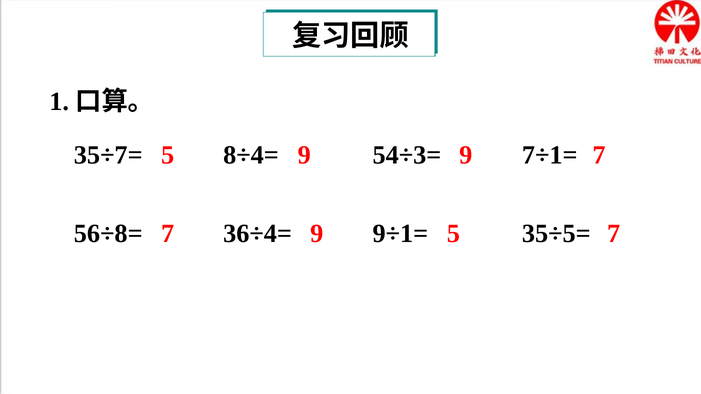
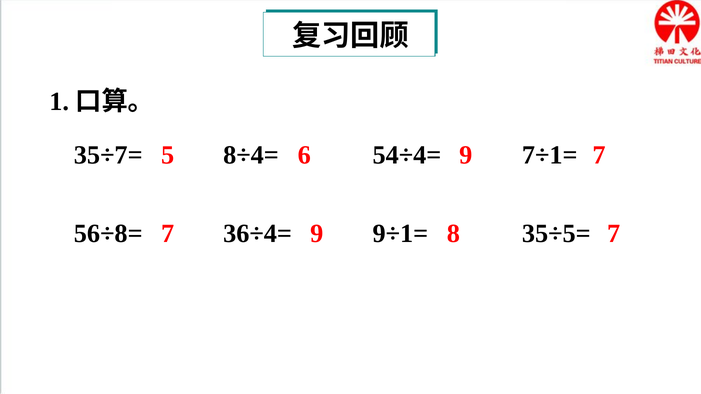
5 9: 9 -> 6 (304, 155)
54÷3=: 54÷3= -> 54÷4= (407, 155)
9 5: 5 -> 8 (453, 234)
